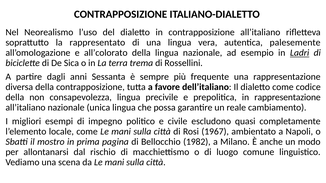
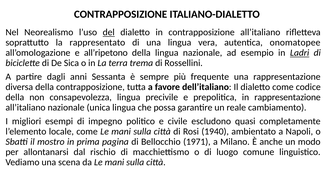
del underline: none -> present (109, 32)
palesemente: palesemente -> onomatopee (295, 43)
all’colorato: all’colorato -> all’ripetono (106, 53)
1967: 1967 -> 1940 (215, 132)
1982: 1982 -> 1971 (197, 142)
